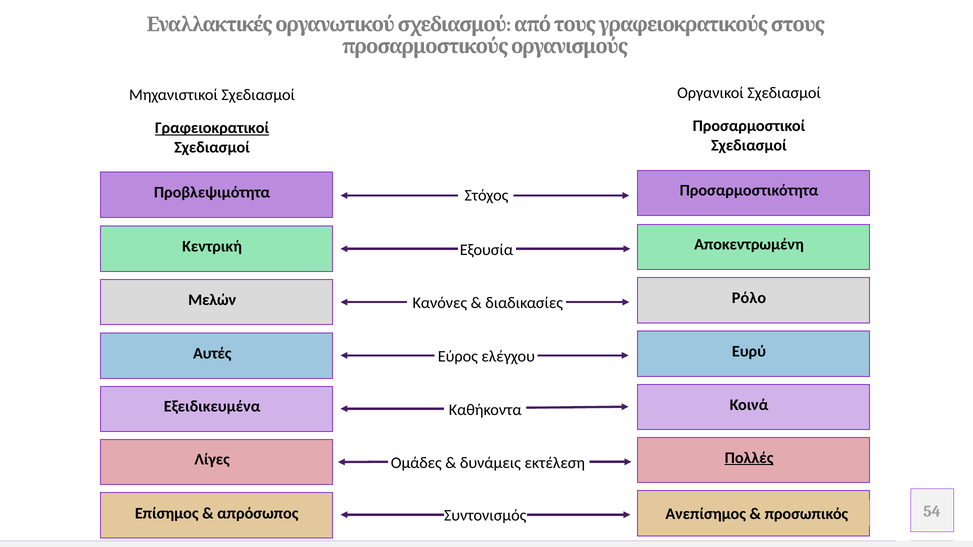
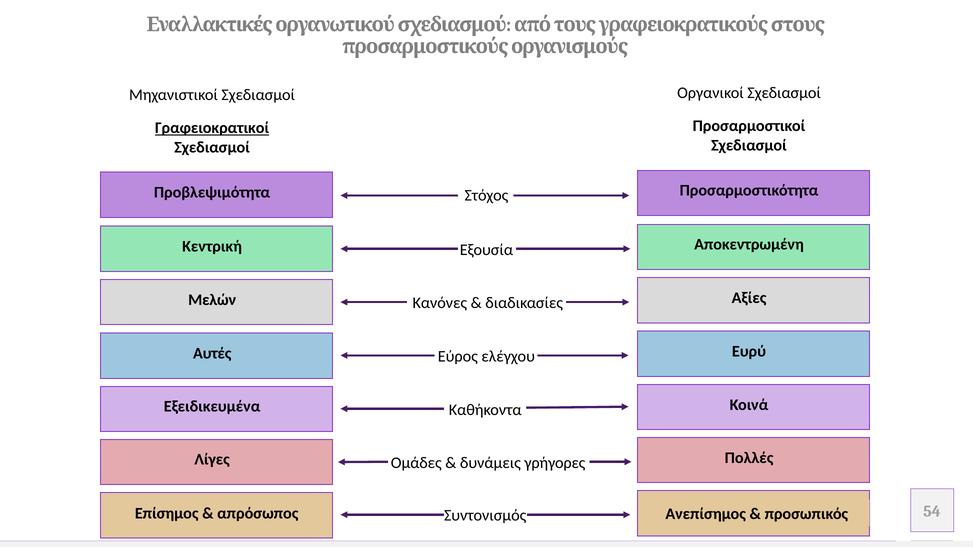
Ρόλο: Ρόλο -> Αξίες (749, 298)
Πολλές underline: present -> none (749, 458)
εκτέλεση: εκτέλεση -> γρήγορες (555, 463)
